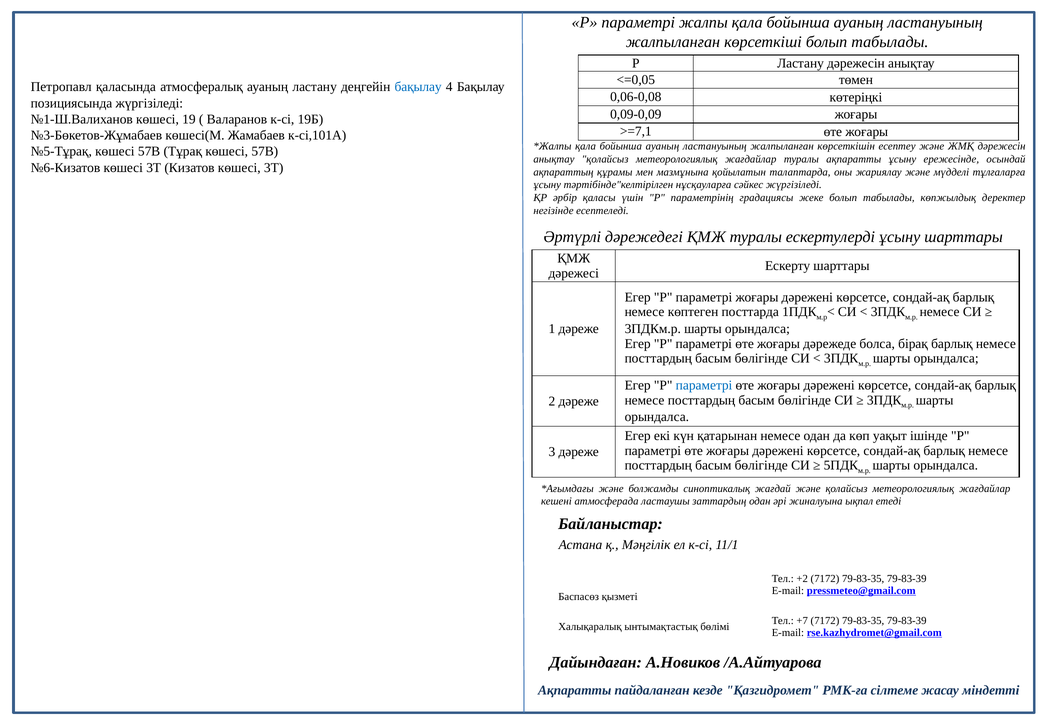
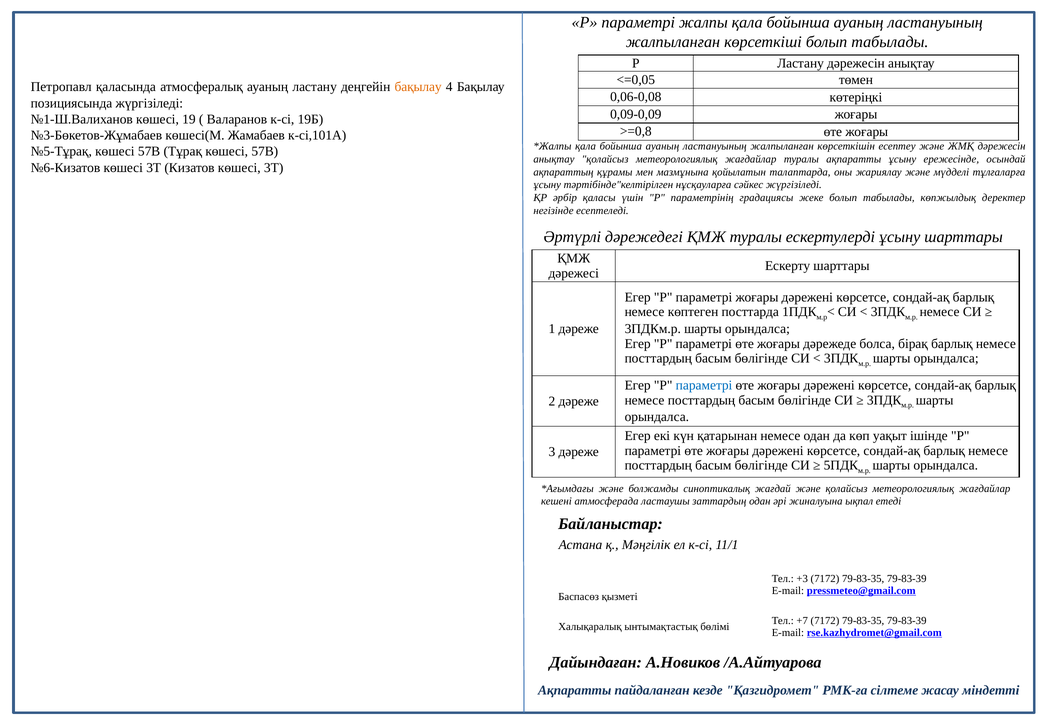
бақылау colour: blue -> orange (418, 87)
>=7,1: >=7,1 -> >=0,8 (636, 132)
+2: +2 -> +3 (802, 579)
